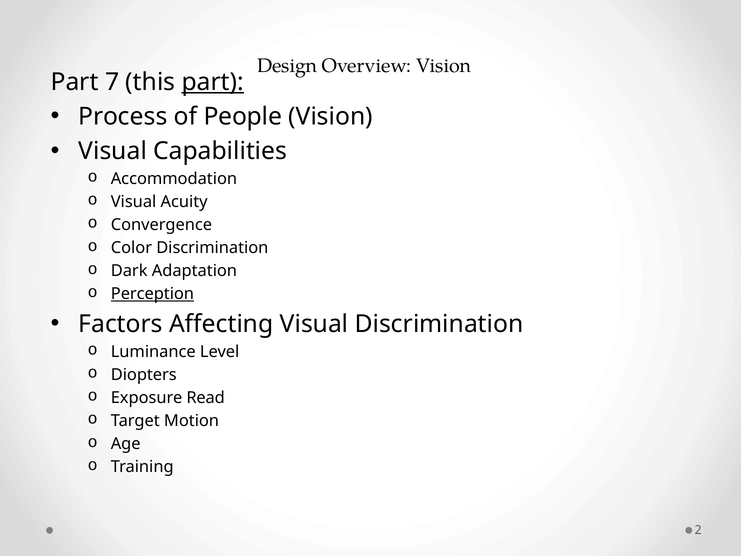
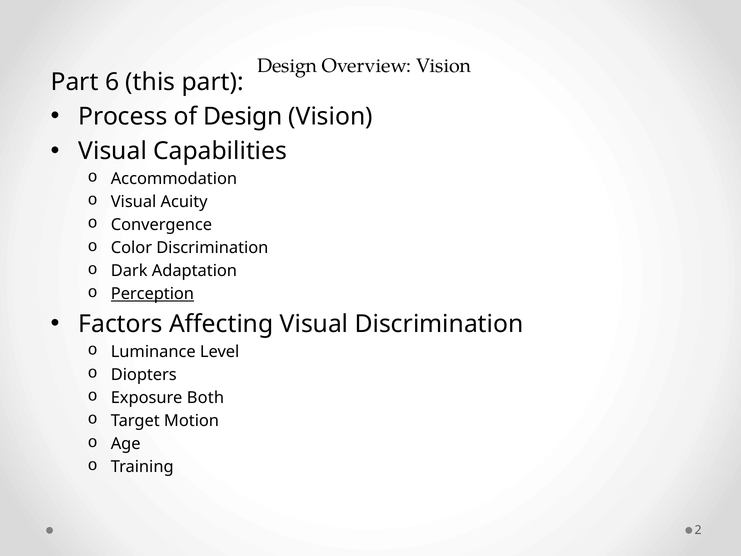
7: 7 -> 6 (112, 82)
part underline: present -> none (213, 82)
of People: People -> Design (243, 117)
Read: Read -> Both (205, 398)
